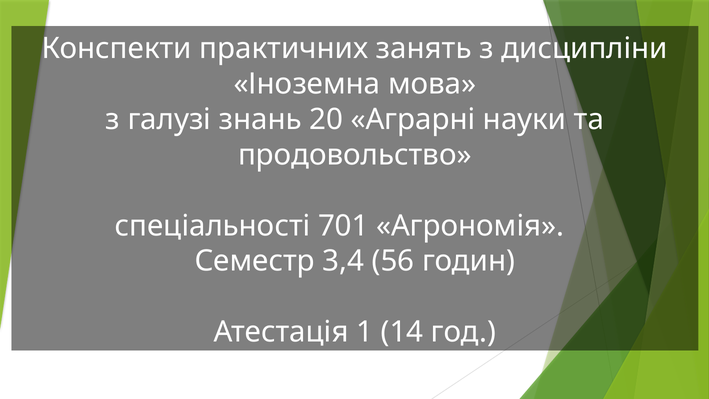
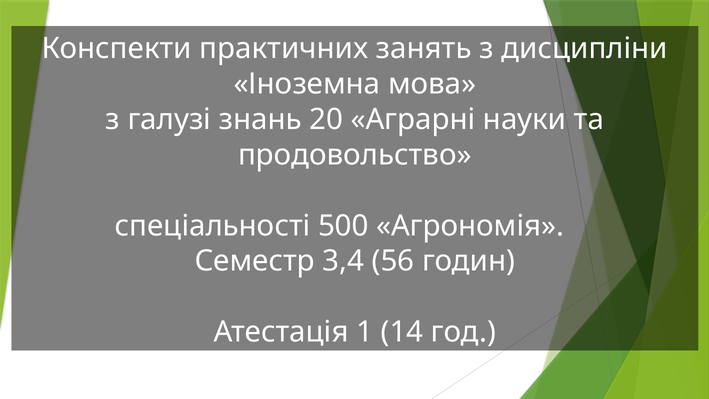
701: 701 -> 500 (343, 226)
